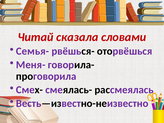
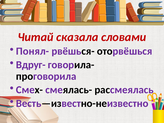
Семья-: Семья- -> Понял- (32, 51)
Меня-: Меня- -> Вдруг- (31, 65)
